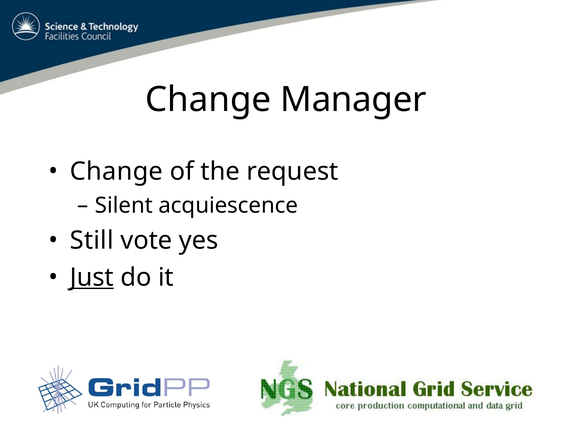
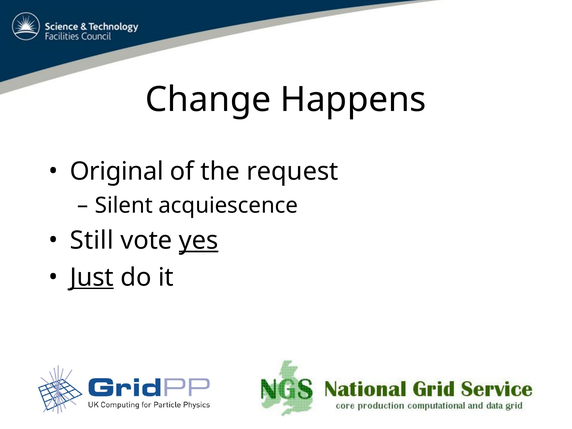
Manager: Manager -> Happens (353, 100)
Change: Change -> Original (117, 171)
yes underline: none -> present (199, 241)
